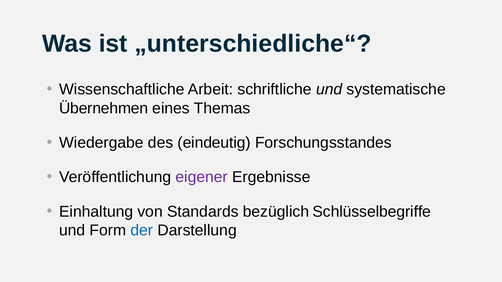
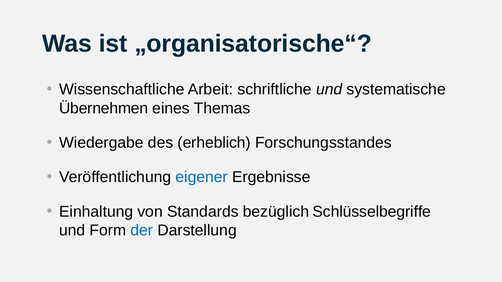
„unterschiedliche“: „unterschiedliche“ -> „organisatorische“ (253, 44)
eindeutig: eindeutig -> erheblich (214, 143)
eigener colour: purple -> blue (202, 177)
